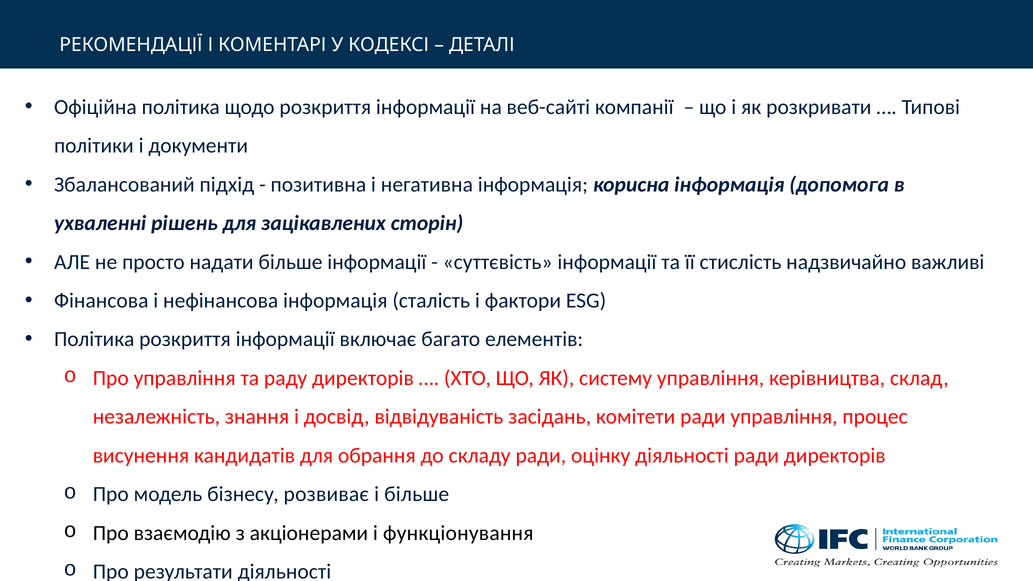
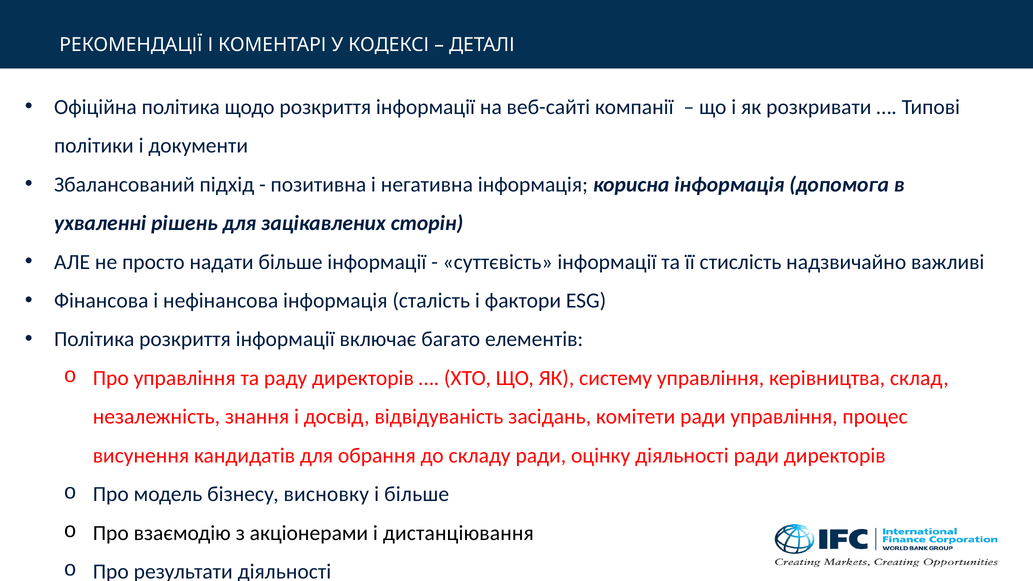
розвиває: розвиває -> висновку (326, 494)
функціонування: функціонування -> дистанціювання (458, 533)
